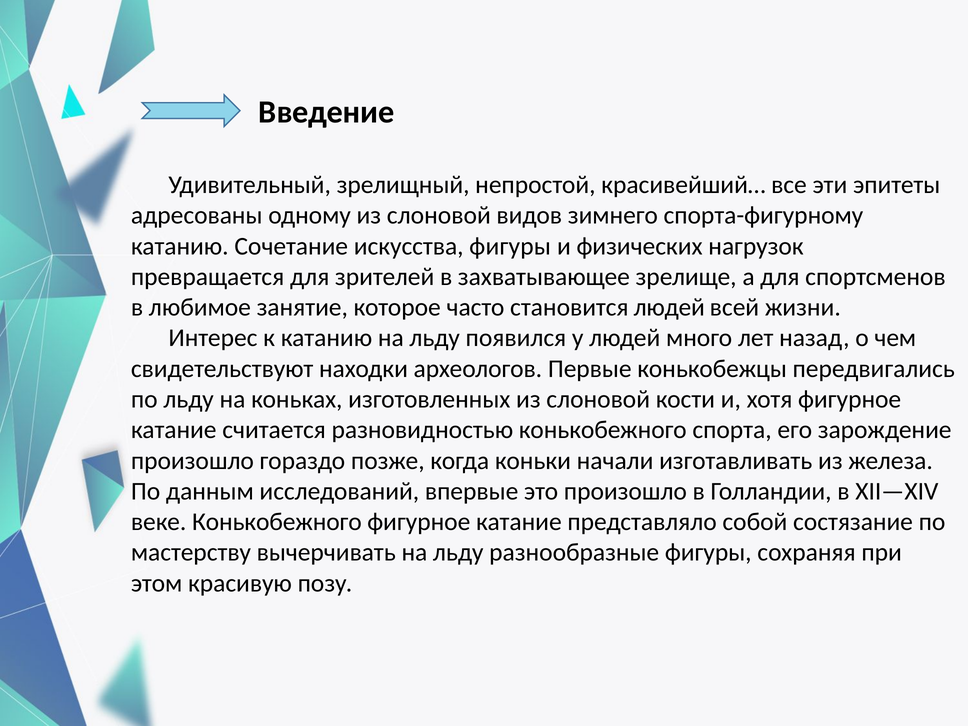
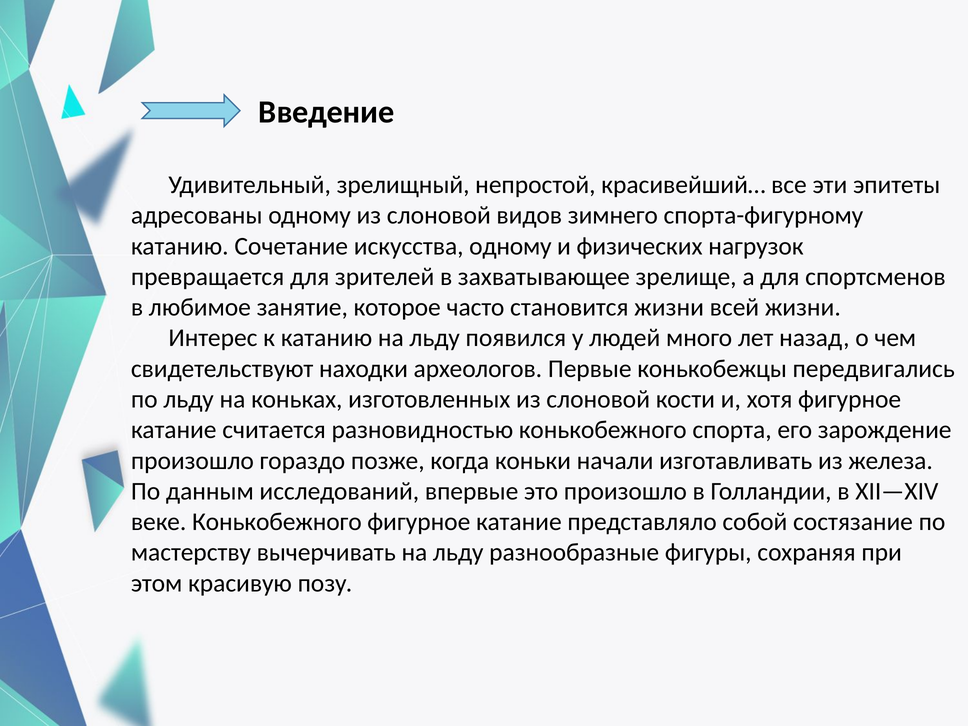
искусства фигуры: фигуры -> одному (510, 246)
становится людей: людей -> жизни (669, 307)
